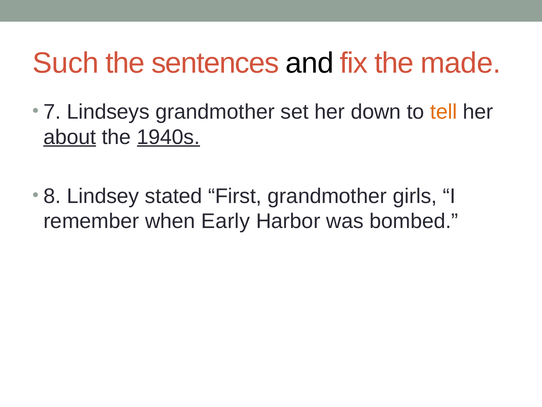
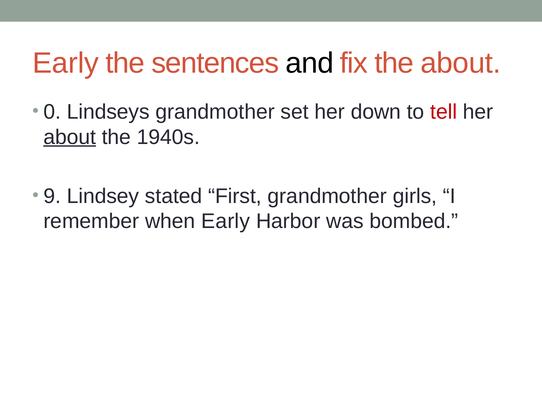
Such: Such -> Early (66, 63)
the made: made -> about (461, 63)
7: 7 -> 0 (52, 112)
tell colour: orange -> red (444, 112)
1940s underline: present -> none (168, 137)
8: 8 -> 9 (52, 196)
